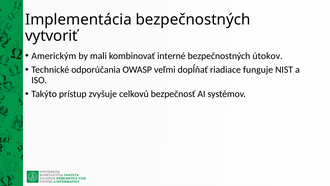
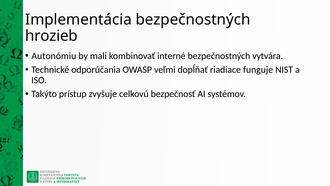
vytvoriť: vytvoriť -> hrozieb (51, 36)
Americkým: Americkým -> Autonómiu (54, 56)
útokov: útokov -> vytvára (268, 56)
